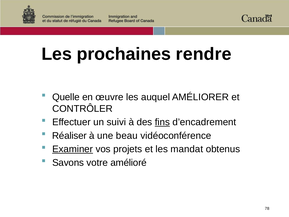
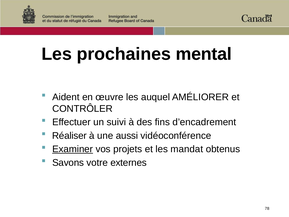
rendre: rendre -> mental (204, 54)
Quelle: Quelle -> Aident (66, 97)
fins underline: present -> none (162, 122)
beau: beau -> aussi (127, 136)
amélioré: amélioré -> externes (129, 163)
